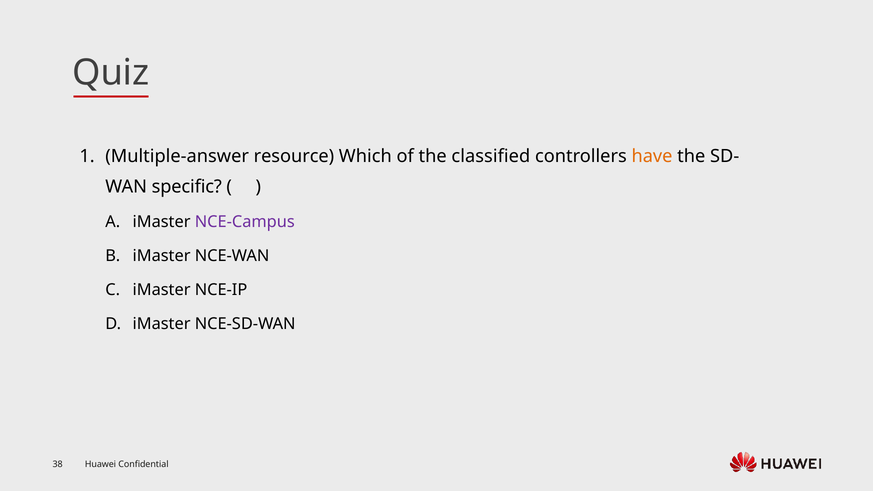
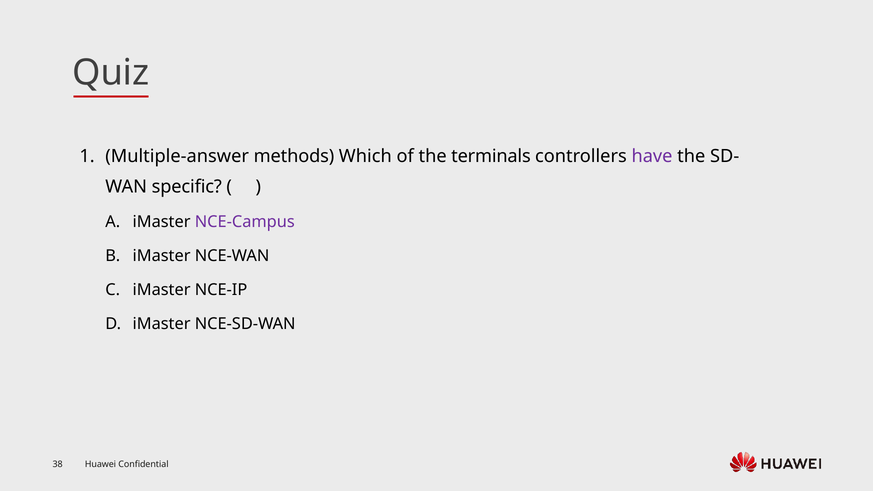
resource: resource -> methods (294, 156)
classified: classified -> terminals (491, 156)
have colour: orange -> purple (652, 156)
